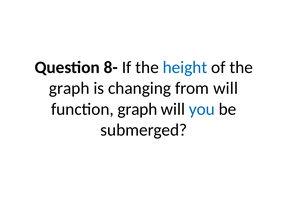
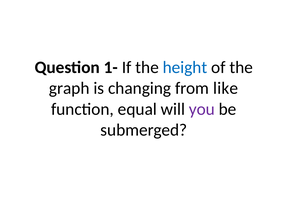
8-: 8- -> 1- (111, 67)
from will: will -> like (226, 88)
function graph: graph -> equal (137, 109)
you colour: blue -> purple (202, 109)
